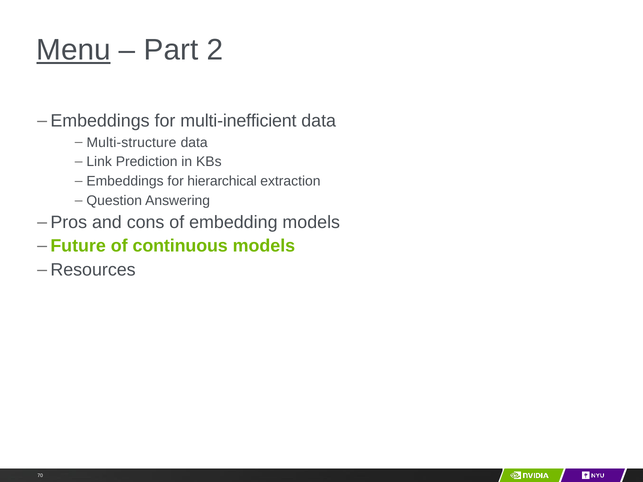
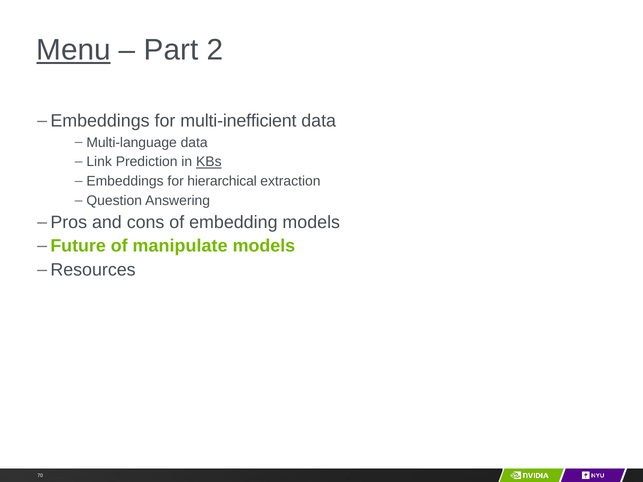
Multi-structure: Multi-structure -> Multi-language (132, 142)
KBs underline: none -> present (209, 162)
continuous: continuous -> manipulate (180, 246)
